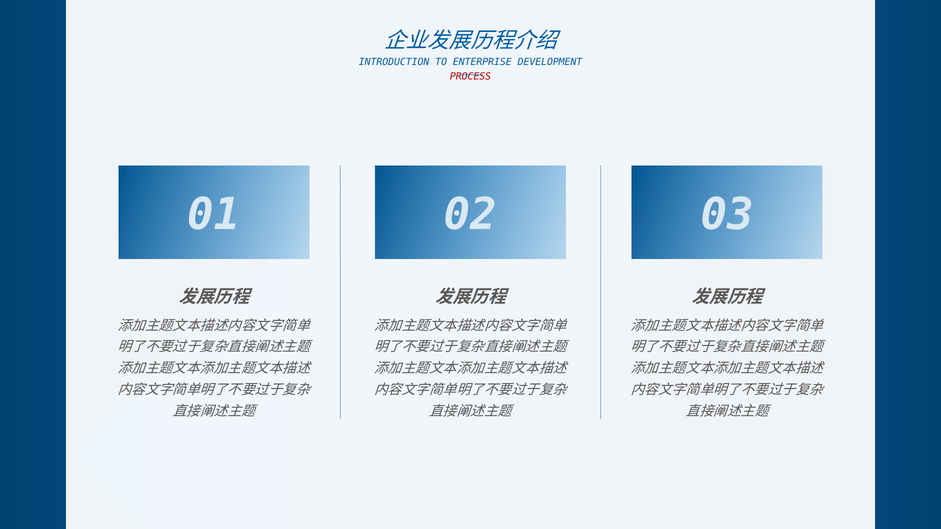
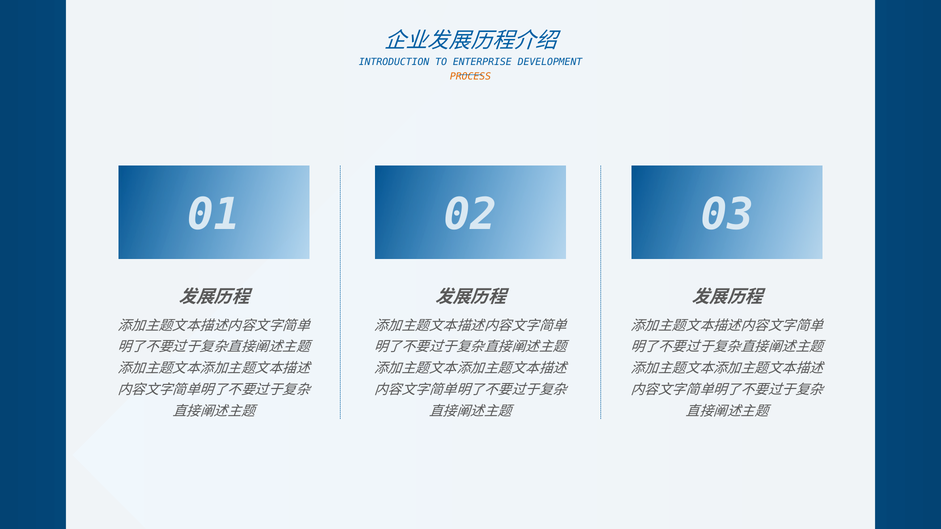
PROCESS colour: red -> orange (471, 76)
